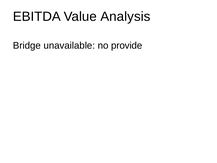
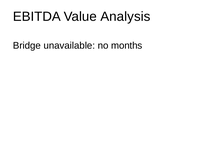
provide: provide -> months (127, 46)
